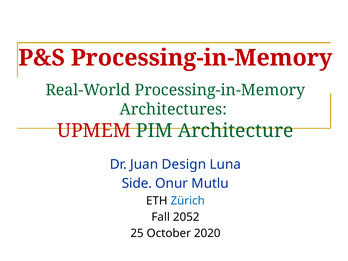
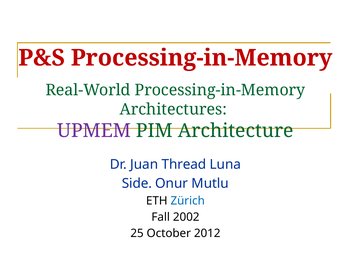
UPMEM colour: red -> purple (94, 131)
Design: Design -> Thread (184, 165)
2052: 2052 -> 2002 (186, 217)
2020: 2020 -> 2012 (207, 233)
